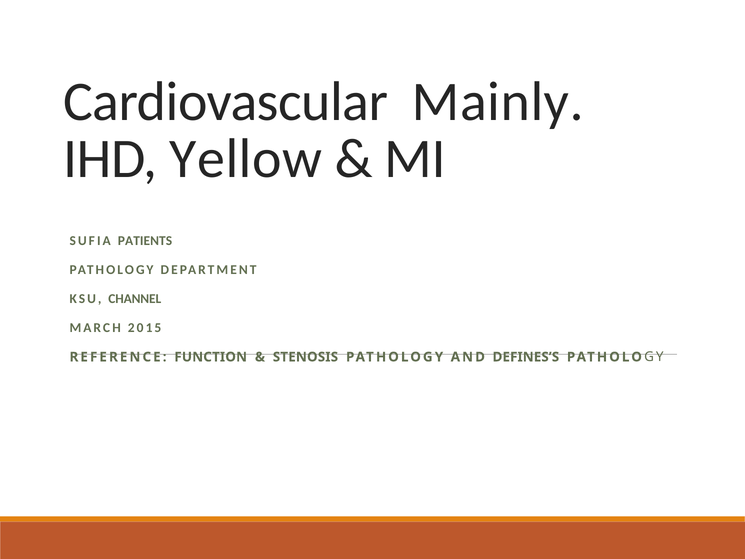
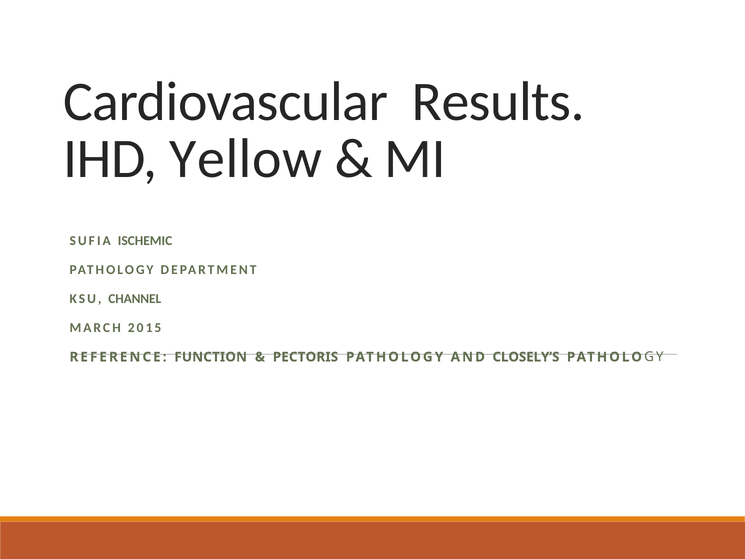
Mainly: Mainly -> Results (498, 102)
PATIENTS: PATIENTS -> ISCHEMIC (145, 241)
STENOSIS: STENOSIS -> PECTORIS (305, 357)
DEFINES’S: DEFINES’S -> CLOSELY’S (526, 357)
